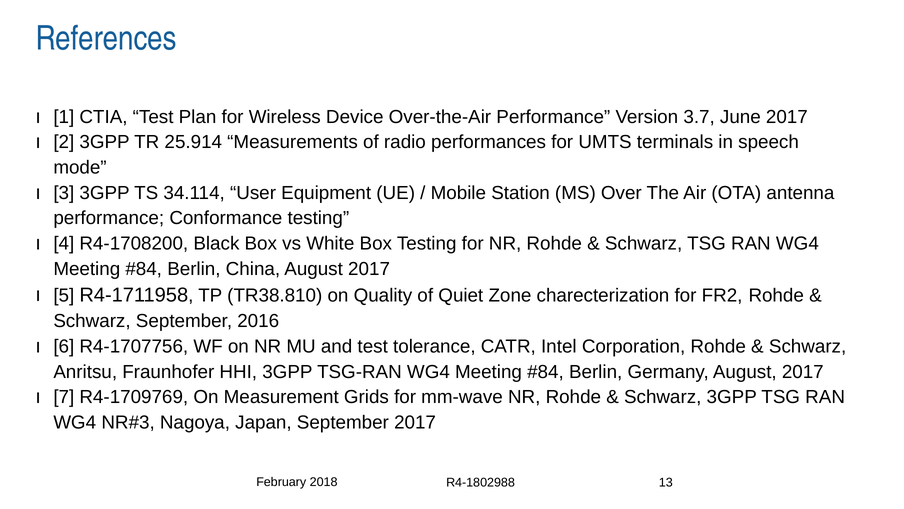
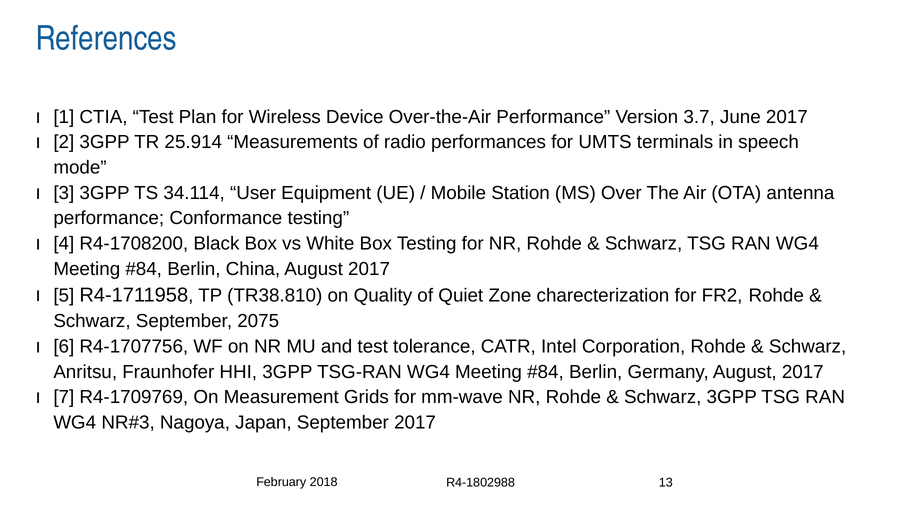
2016: 2016 -> 2075 (258, 321)
